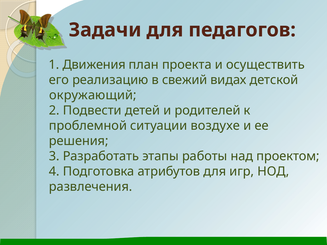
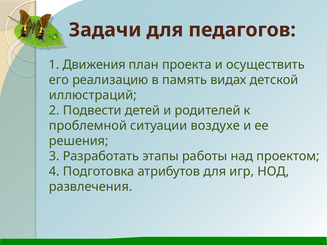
свежий: свежий -> память (185, 80)
окружающий: окружающий -> иллюстраций (93, 95)
